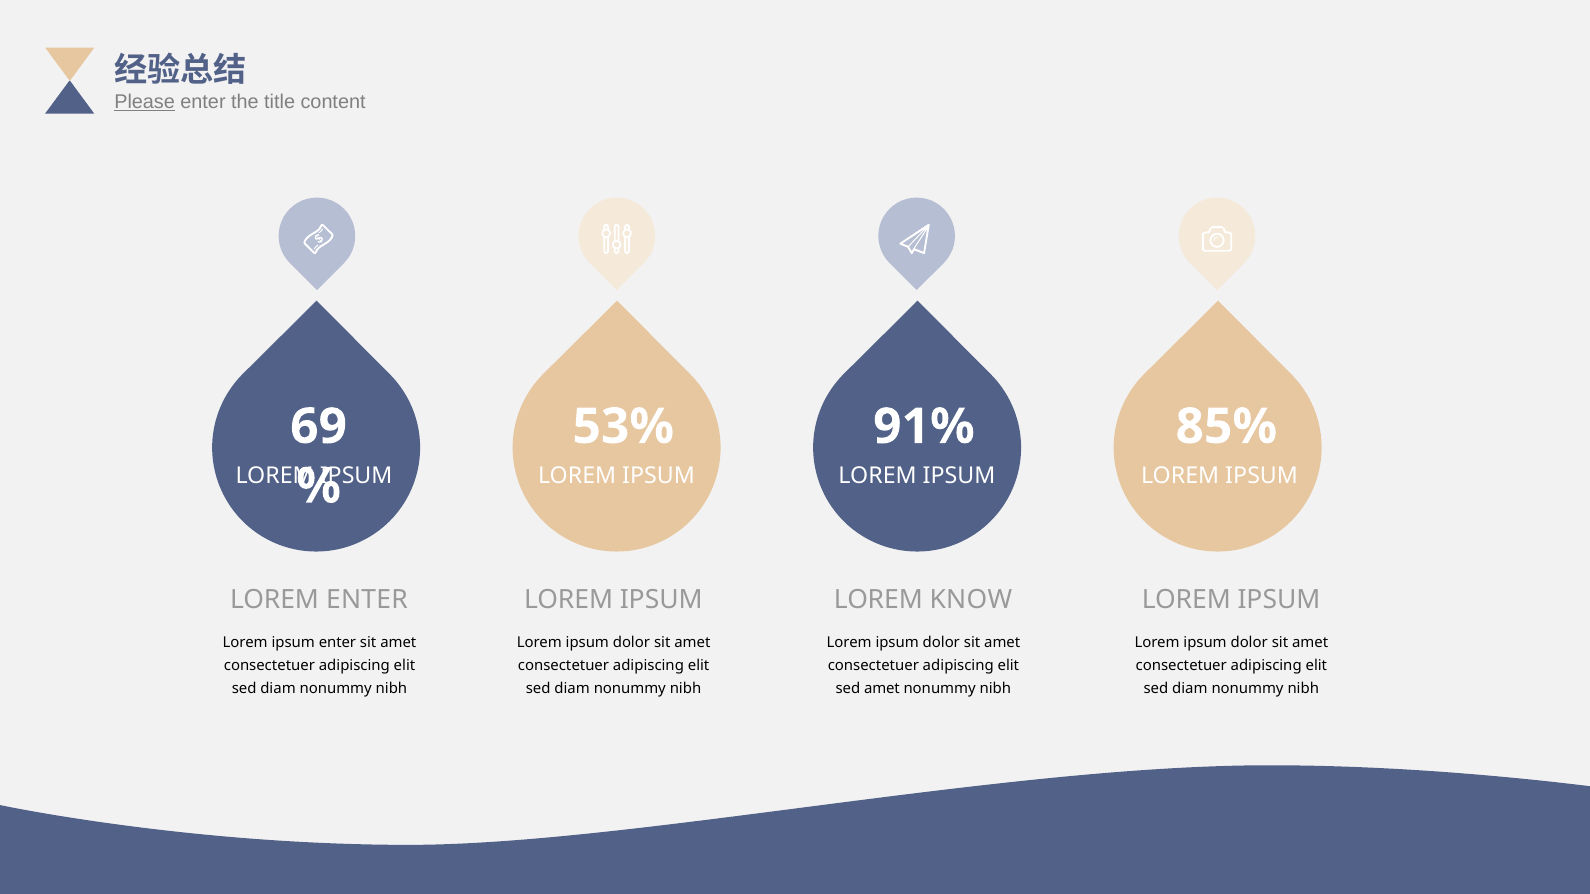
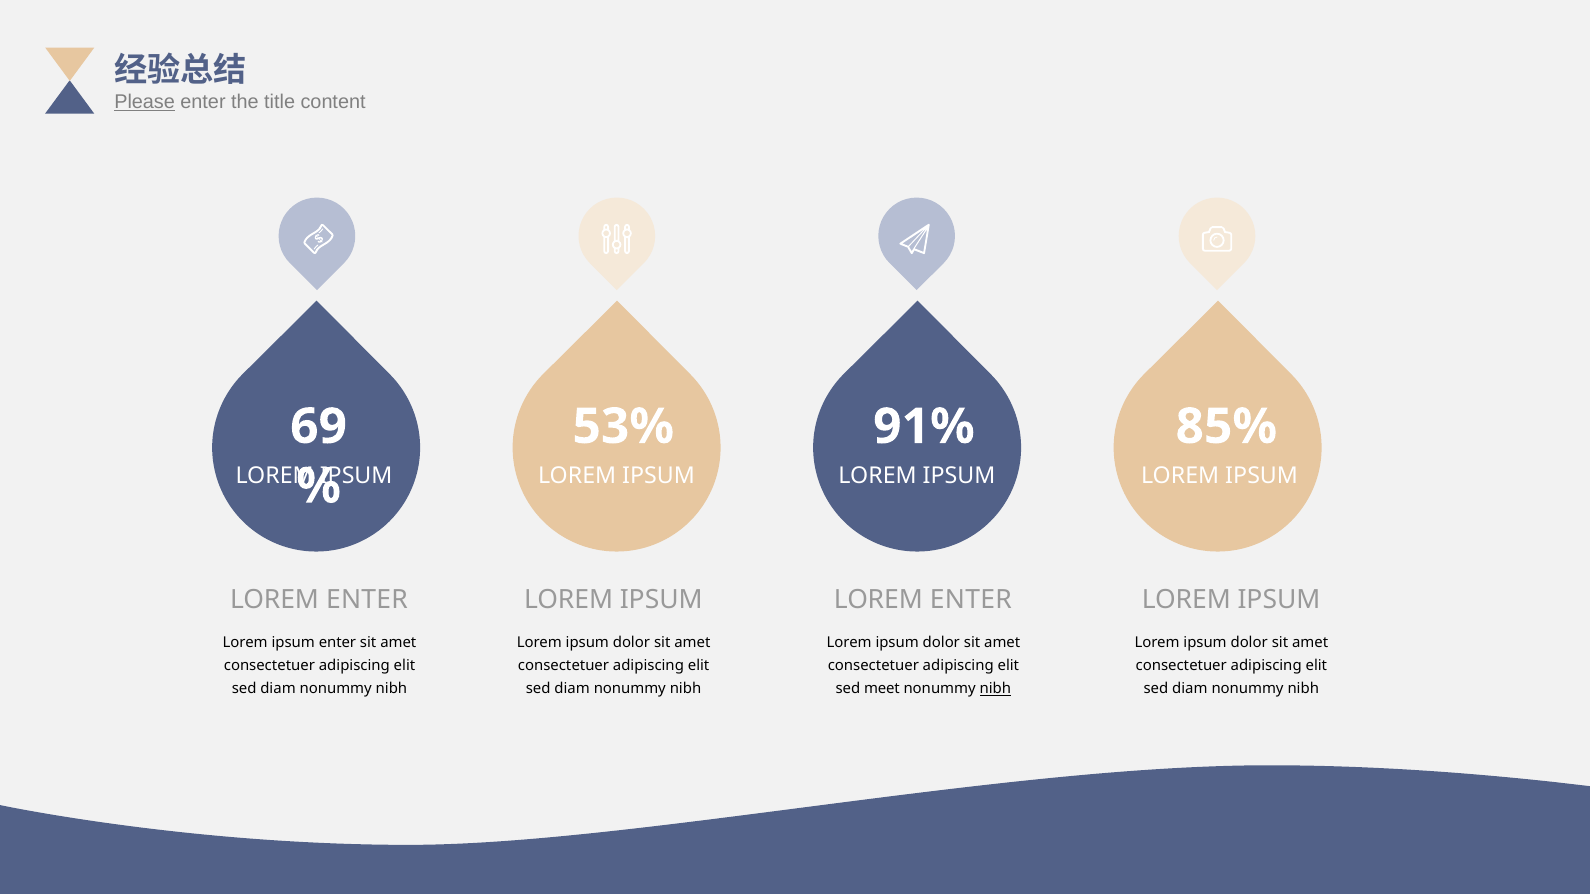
KNOW: KNOW -> ENTER (971, 600)
sed amet: amet -> meet (882, 689)
nibh underline: none -> present (995, 689)
